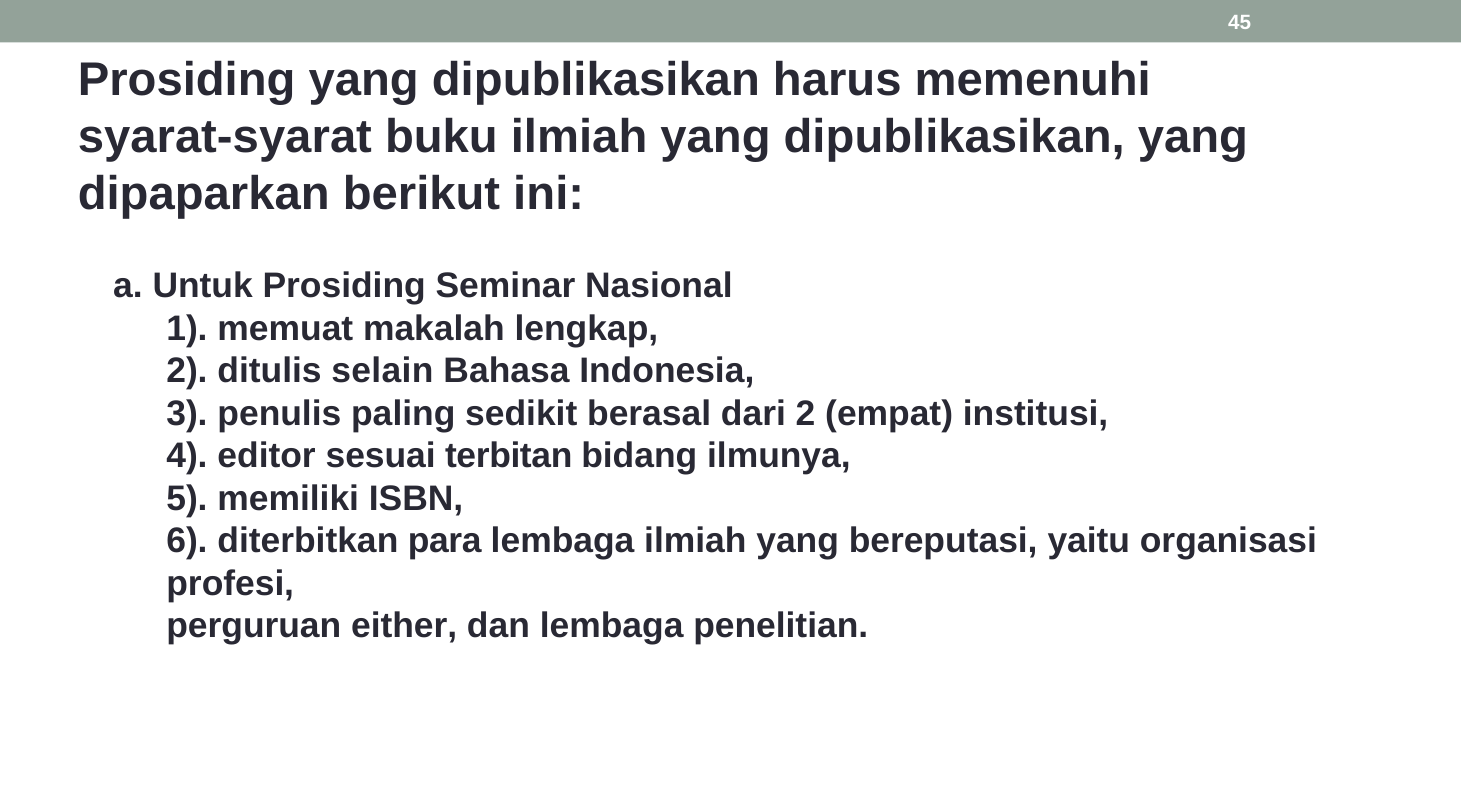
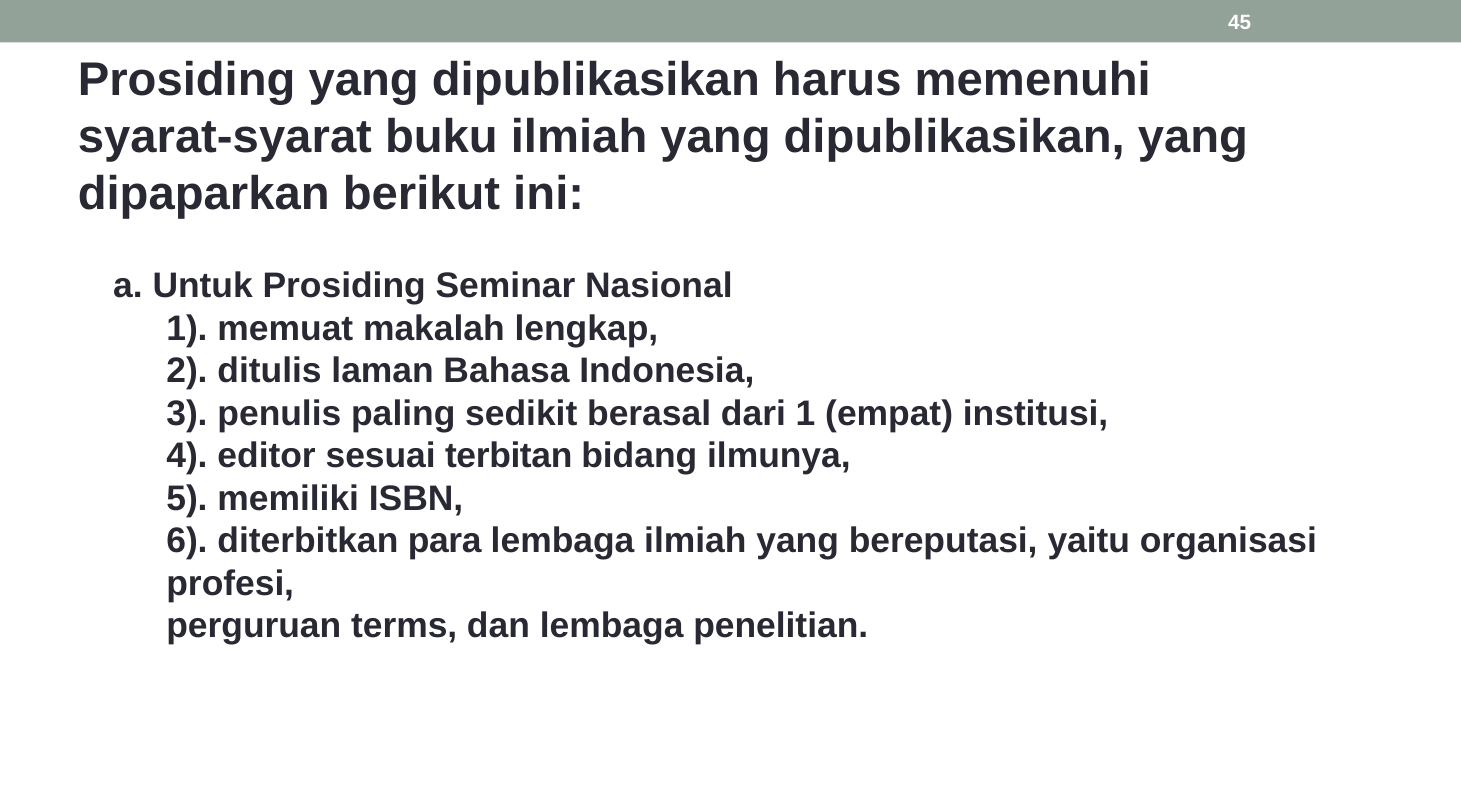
selain: selain -> laman (383, 371)
dari 2: 2 -> 1 (806, 413)
either: either -> terms (404, 626)
